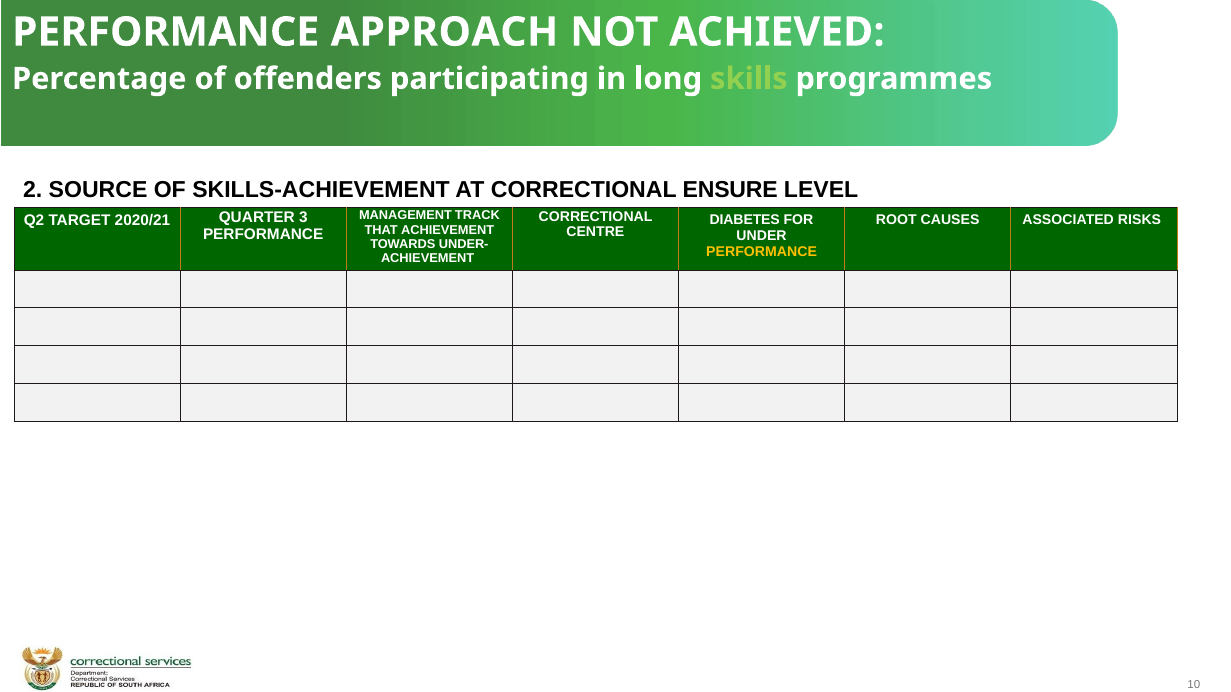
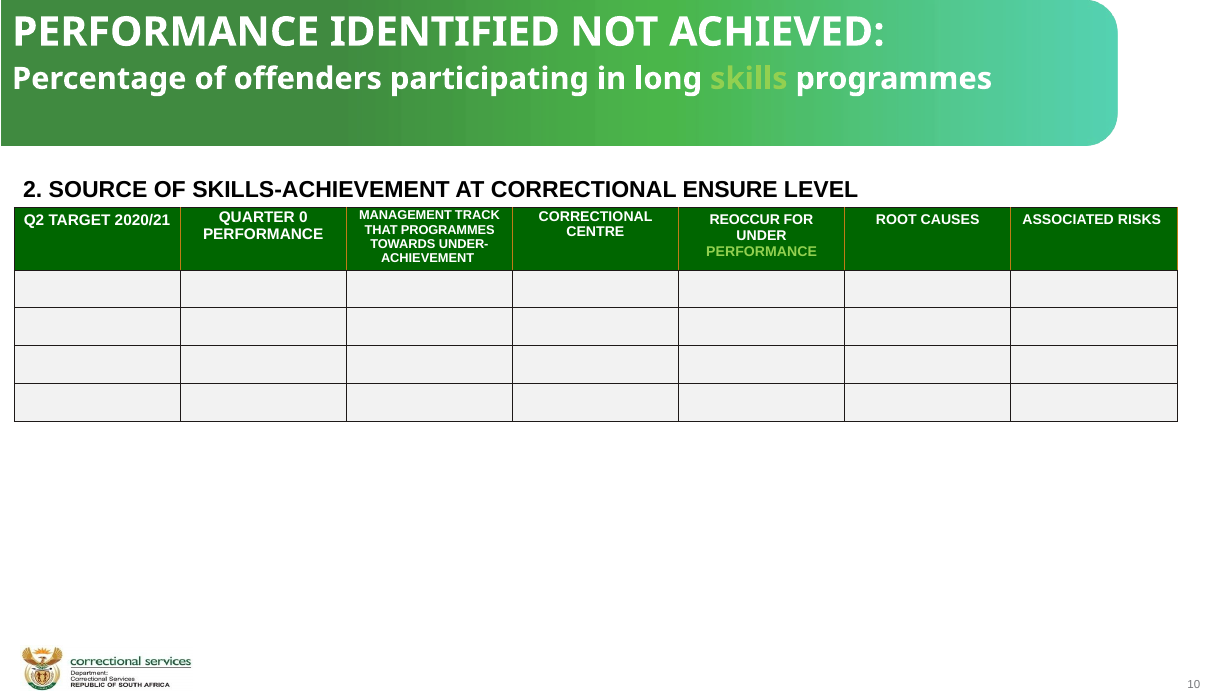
APPROACH: APPROACH -> IDENTIFIED (445, 32)
DIABETES: DIABETES -> REOCCUR (745, 220)
3: 3 -> 0 (303, 217)
THAT ACHIEVEMENT: ACHIEVEMENT -> PROGRAMMES (448, 230)
PERFORMANCE colour: yellow -> light green (762, 252)
